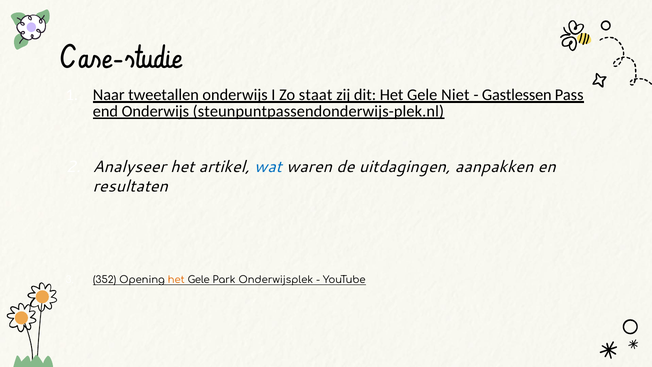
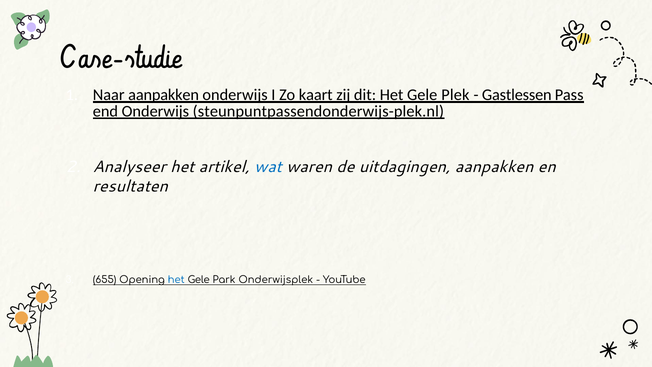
Naar tweetallen: tweetallen -> aanpakken (164, 95)
staat: staat -> kaart (316, 95)
Niet: Niet -> Plek (455, 95)
352: 352 -> 655 (105, 280)
het colour: orange -> blue (176, 280)
